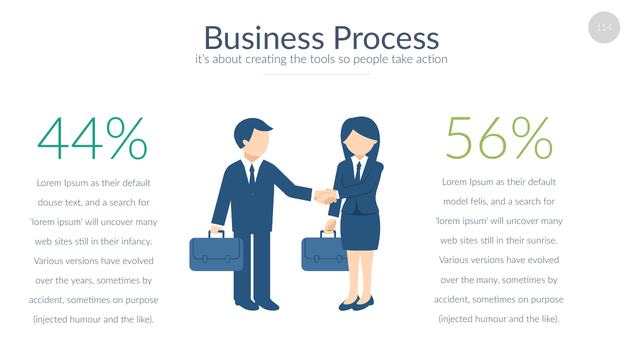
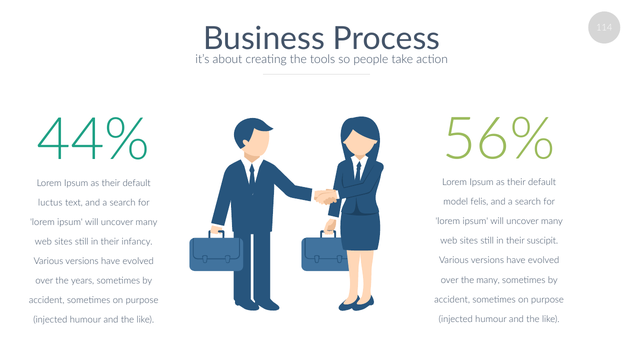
douse: douse -> luctus (50, 202)
sunrise: sunrise -> suscipit (542, 241)
